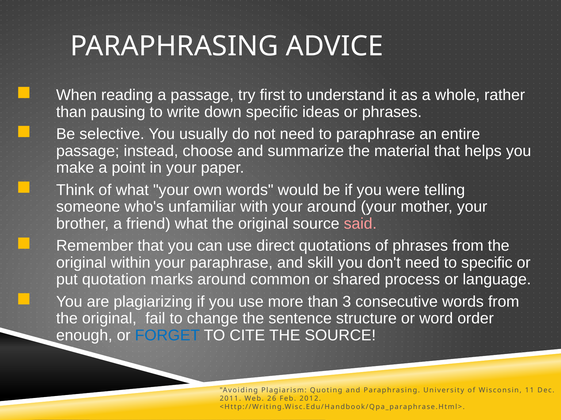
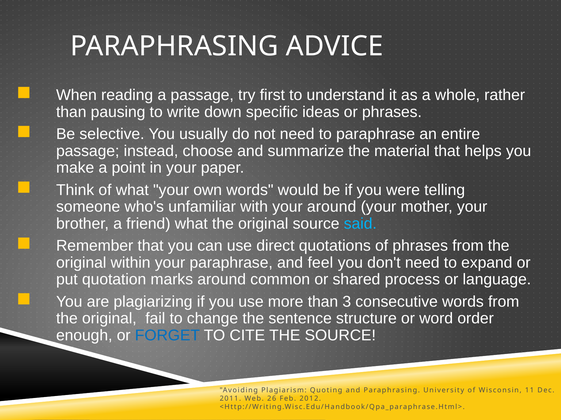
said colour: pink -> light blue (360, 224)
skill: skill -> feel (320, 263)
to specific: specific -> expand (487, 263)
